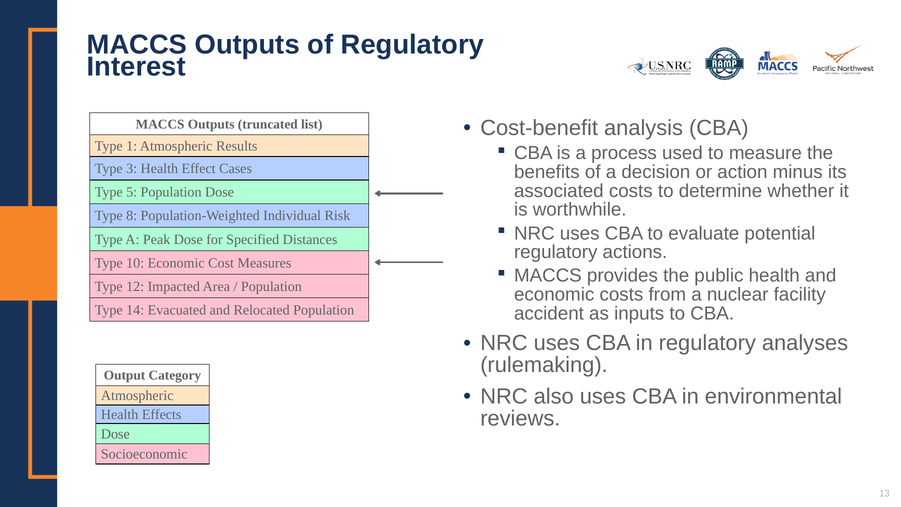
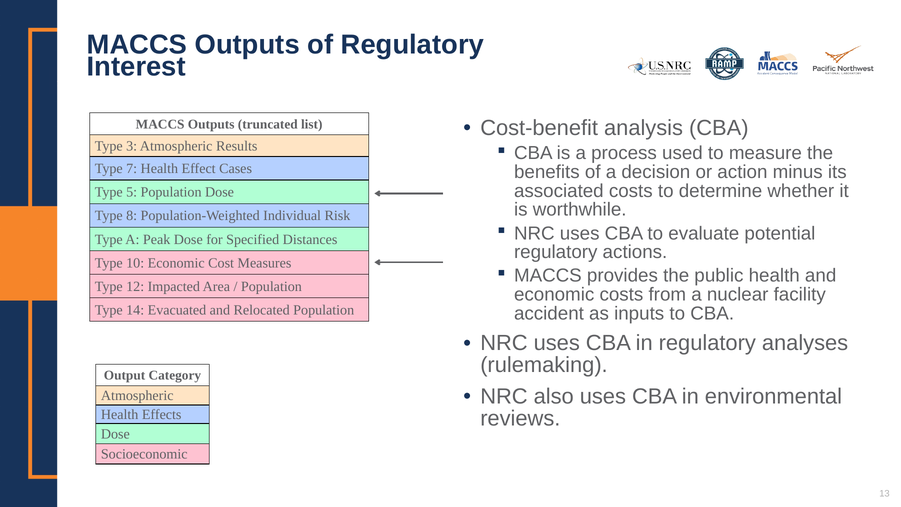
1: 1 -> 3 (132, 146)
3: 3 -> 7 (132, 169)
